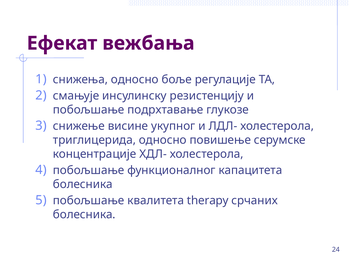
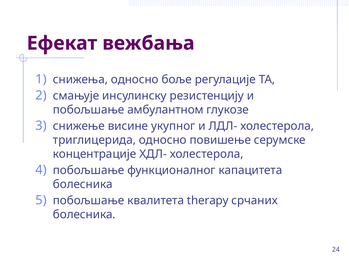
подрхтавање: подрхтавање -> амбулантном (165, 110)
